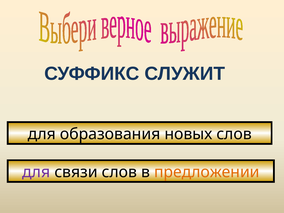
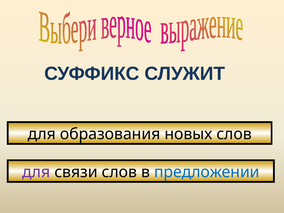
предложении colour: orange -> blue (207, 172)
